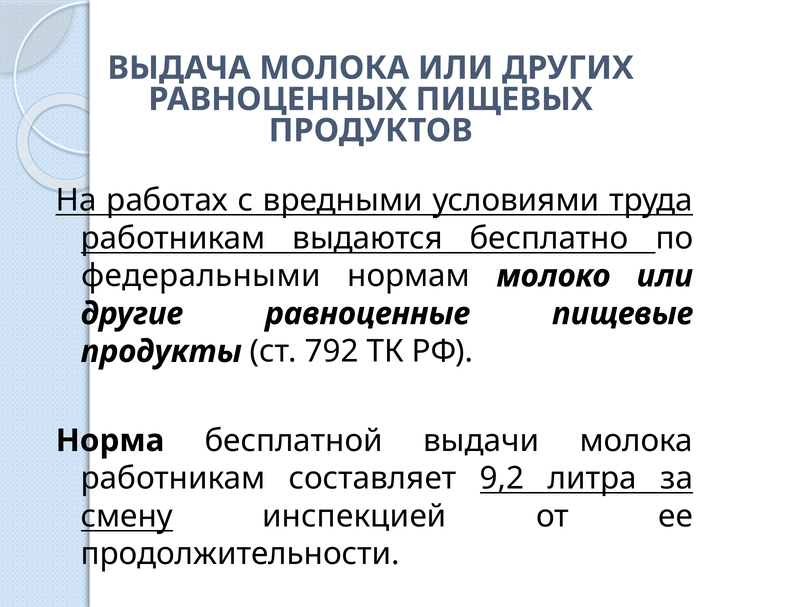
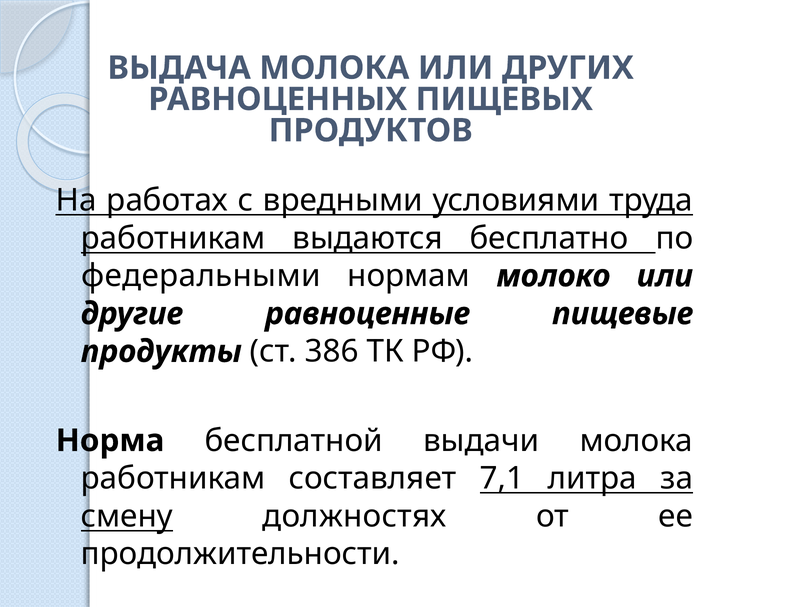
792: 792 -> 386 (332, 351)
9,2: 9,2 -> 7,1 (502, 478)
инспекцией: инспекцией -> должностях (354, 516)
